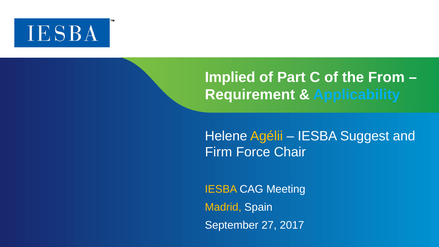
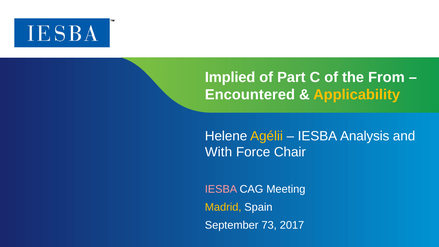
Requirement: Requirement -> Encountered (250, 95)
Applicability colour: light blue -> yellow (357, 95)
Suggest: Suggest -> Analysis (365, 136)
Firm: Firm -> With (219, 152)
IESBA colour: yellow -> pink (221, 189)
27: 27 -> 73 (269, 225)
